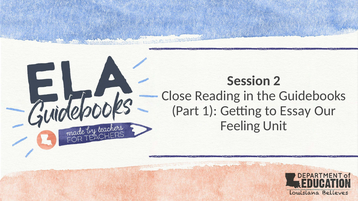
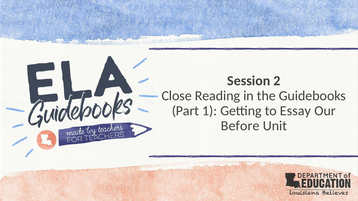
Feeling: Feeling -> Before (240, 126)
